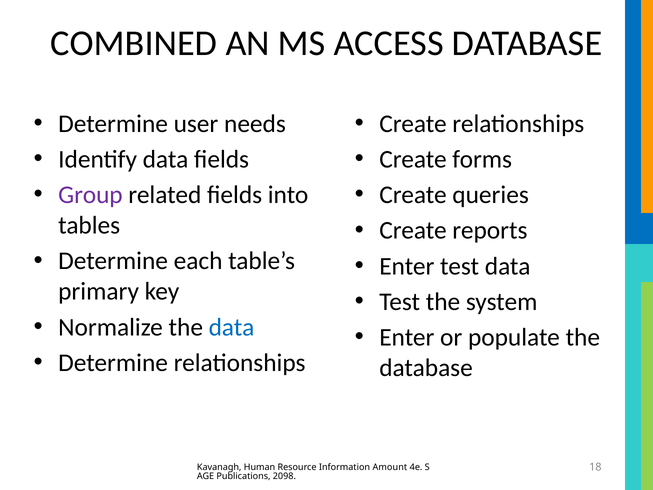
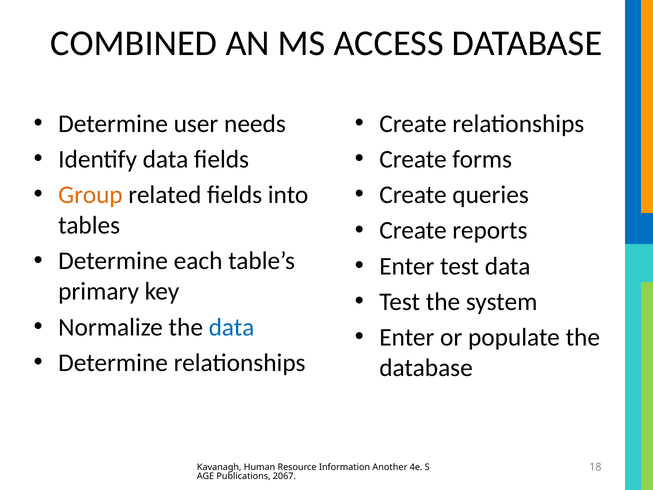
Group colour: purple -> orange (90, 195)
Amount: Amount -> Another (390, 467)
2098: 2098 -> 2067 (284, 476)
